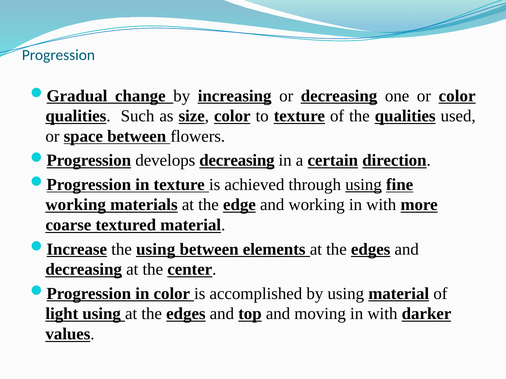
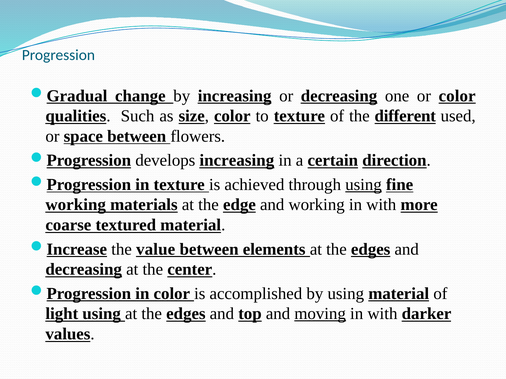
the qualities: qualities -> different (405, 116)
develops decreasing: decreasing -> increasing (237, 161)
the using: using -> value (156, 249)
moving underline: none -> present (320, 314)
